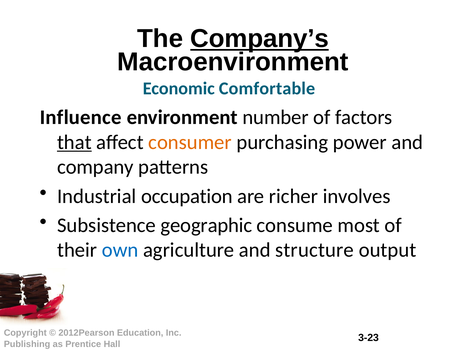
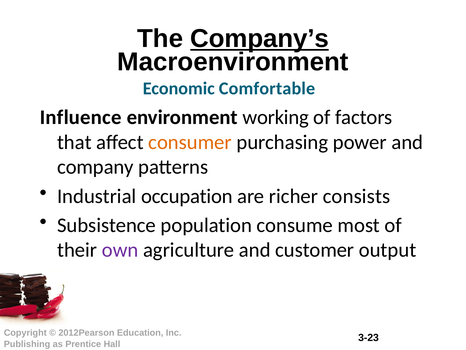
number: number -> working (276, 117)
that underline: present -> none (74, 142)
involves: involves -> consists (357, 196)
geographic: geographic -> population (206, 225)
own colour: blue -> purple (120, 250)
structure: structure -> customer (315, 250)
